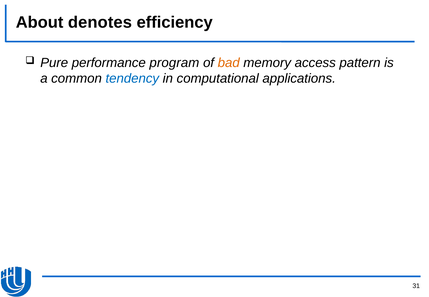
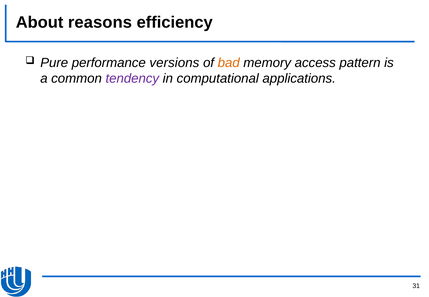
denotes: denotes -> reasons (100, 22)
program: program -> versions (174, 63)
tendency colour: blue -> purple (132, 79)
